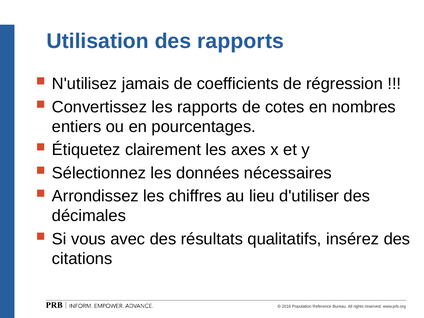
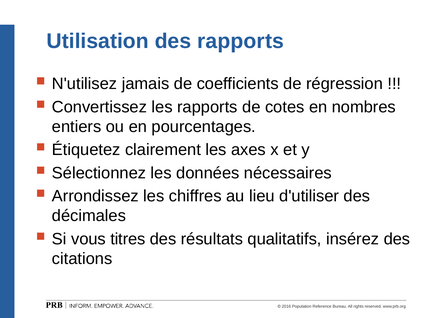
avec: avec -> titres (128, 239)
